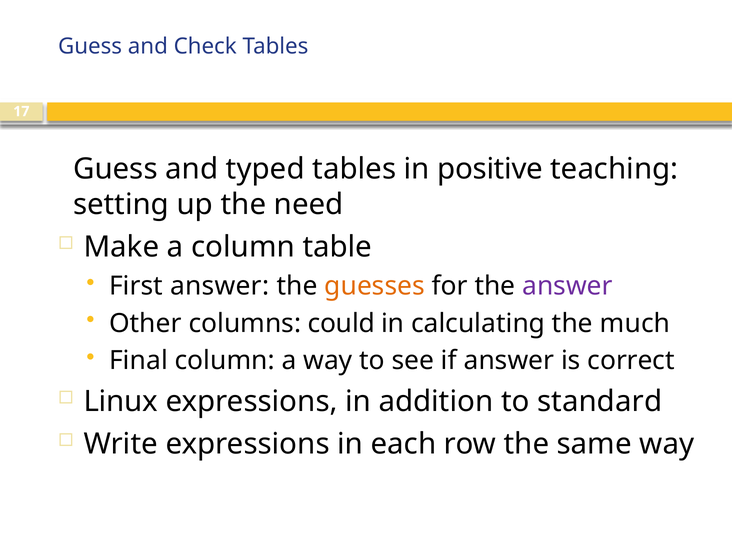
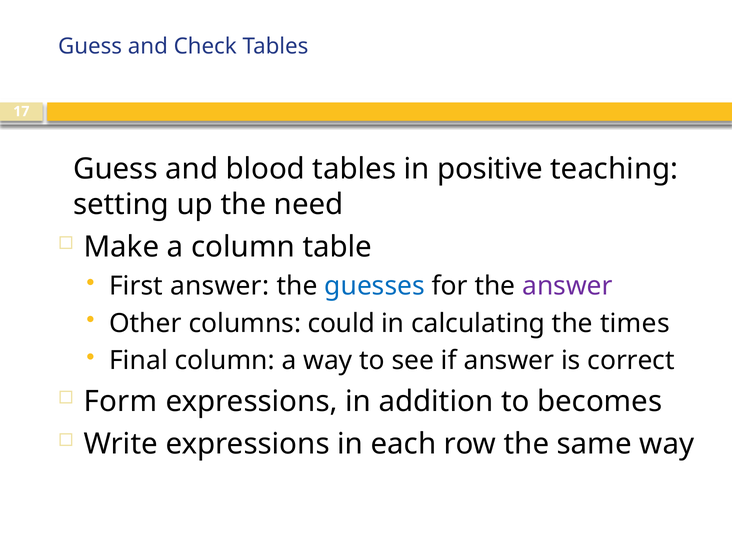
typed: typed -> blood (265, 169)
guesses colour: orange -> blue (375, 286)
much: much -> times (635, 323)
Linux: Linux -> Form (121, 401)
standard: standard -> becomes (600, 401)
